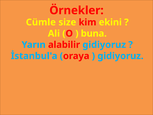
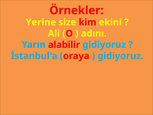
Cümle: Cümle -> Yerine (41, 22)
buna: buna -> adını (94, 33)
